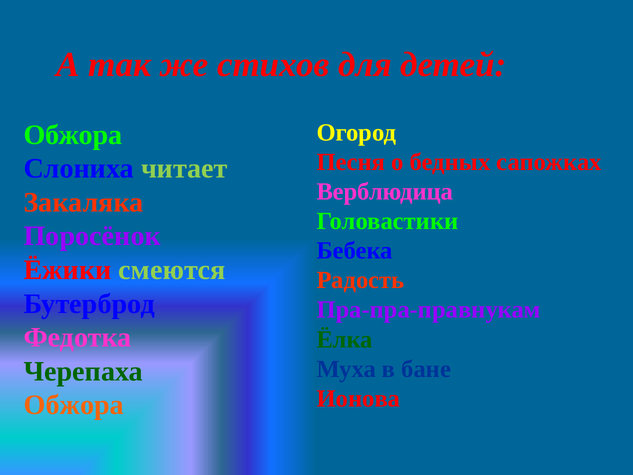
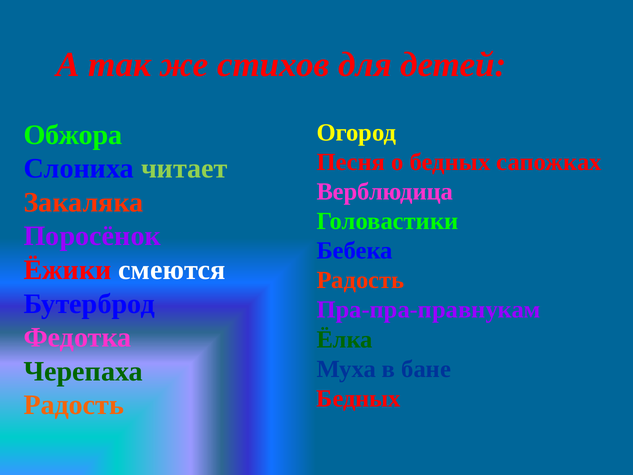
смеются colour: light green -> white (172, 270)
Ионова: Ионова -> Бедных (359, 398)
Обжора: Обжора -> Радость (74, 405)
